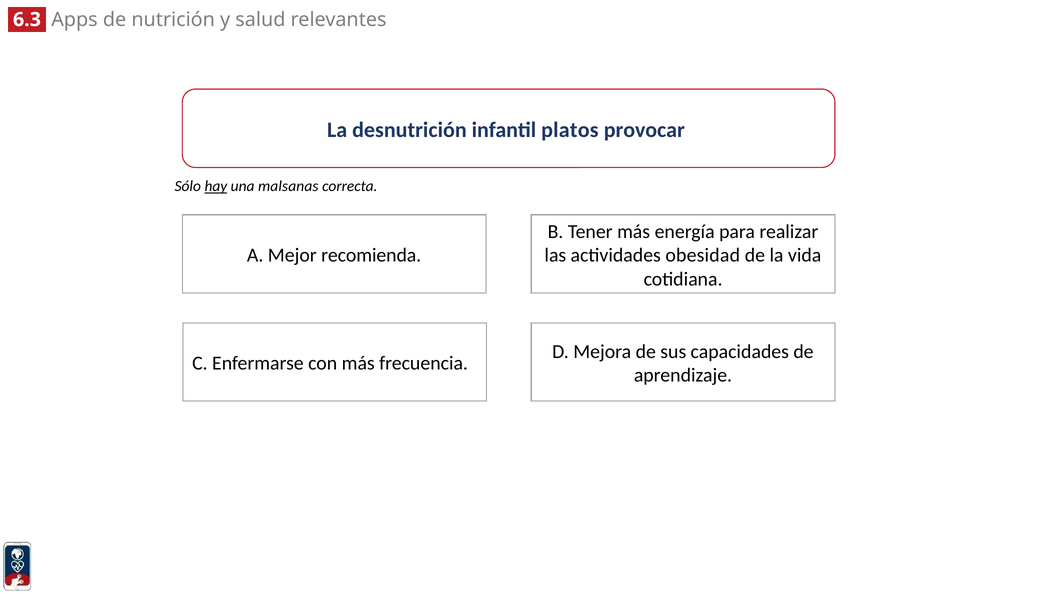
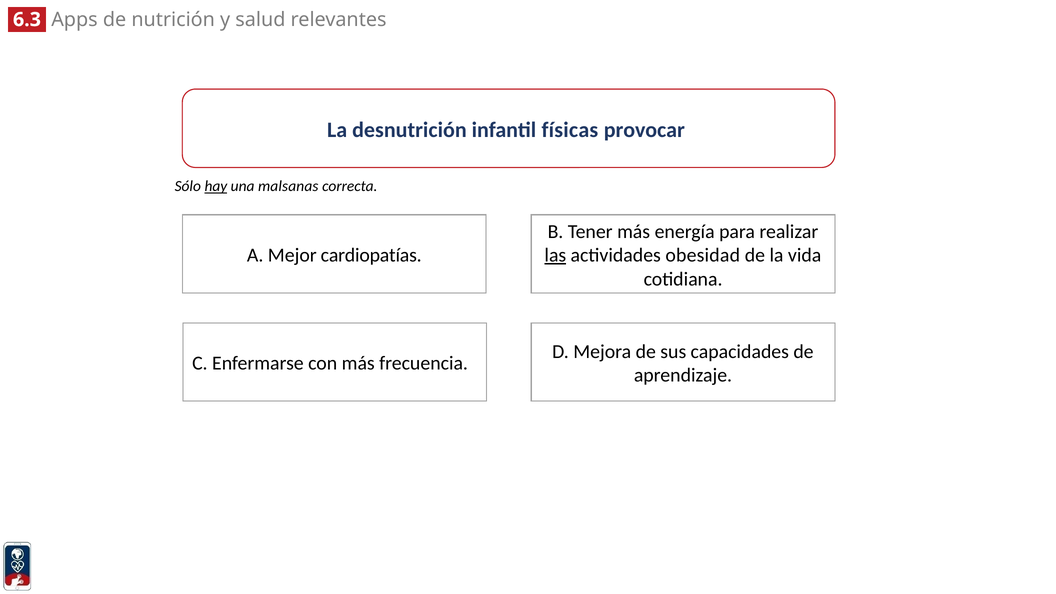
platos: platos -> físicas (570, 130)
recomienda: recomienda -> cardiopatías (371, 255)
las underline: none -> present (555, 255)
